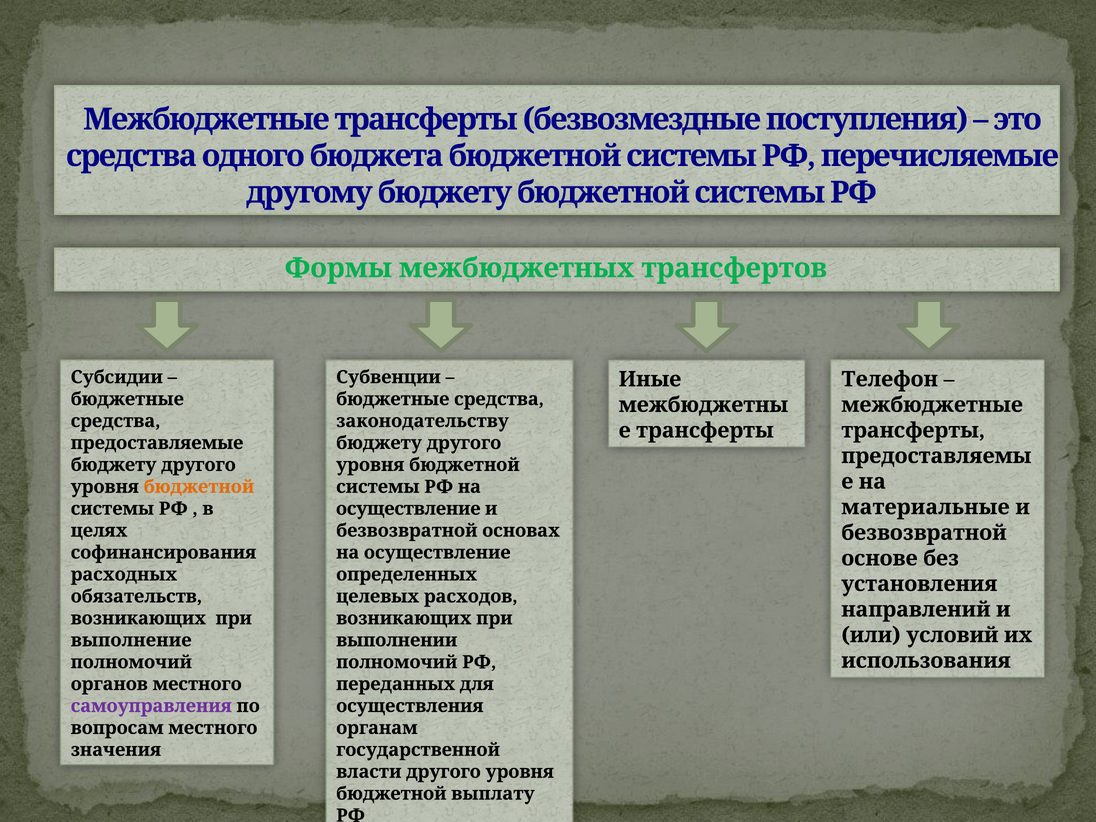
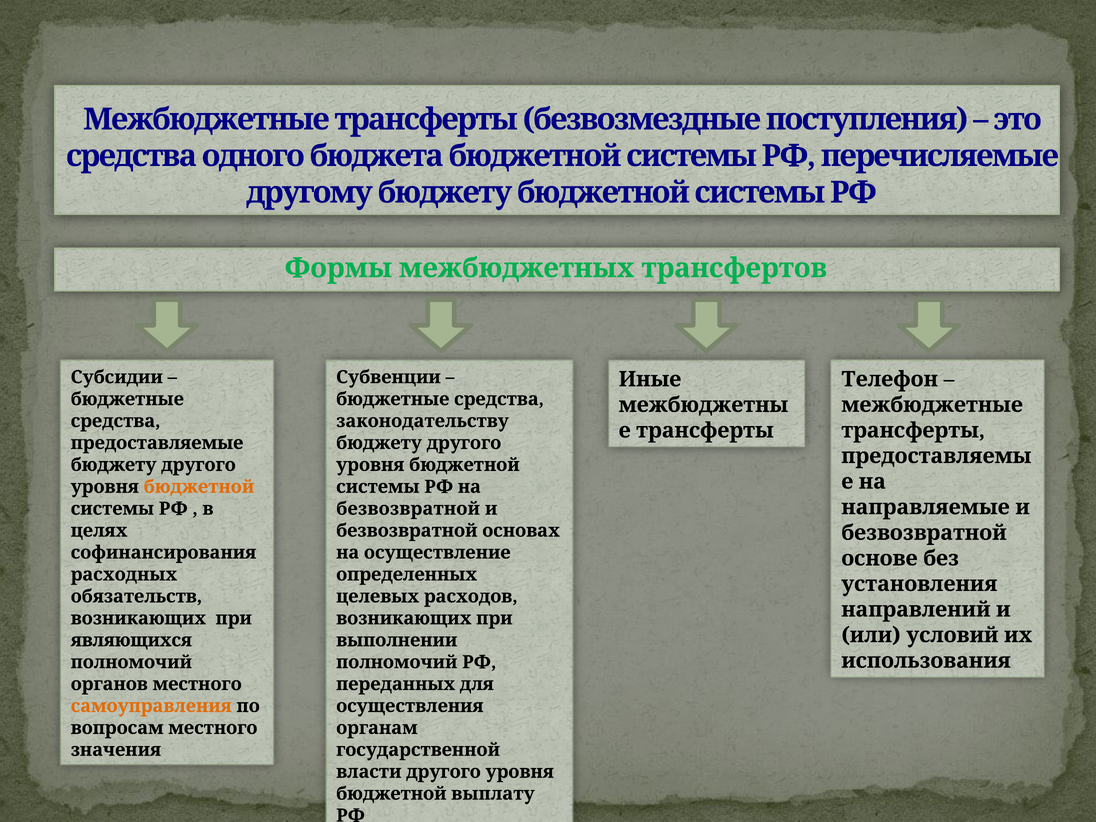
материальные: материальные -> направляемые (926, 507)
осуществление: осуществление -> безвозвратной (408, 509)
выполнение: выполнение -> являющихся (131, 640)
самоуправления colour: purple -> orange (151, 706)
